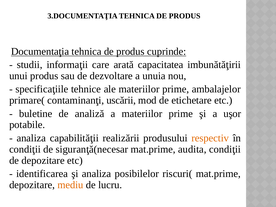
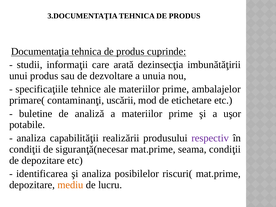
capacitatea: capacitatea -> dezinsecţia (161, 65)
respectiv colour: orange -> purple (210, 138)
audita: audita -> seama (192, 149)
